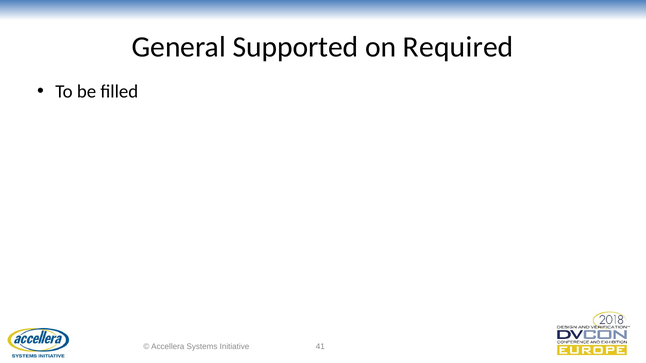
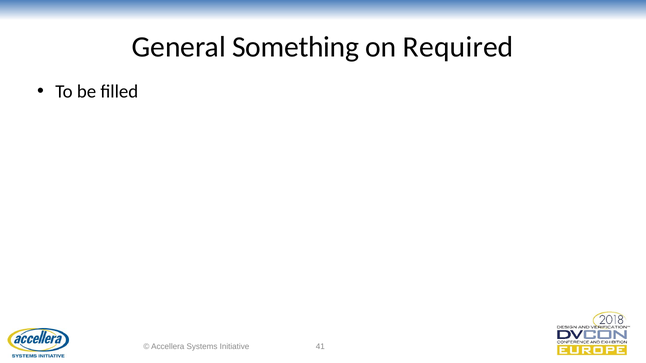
Supported: Supported -> Something (296, 47)
